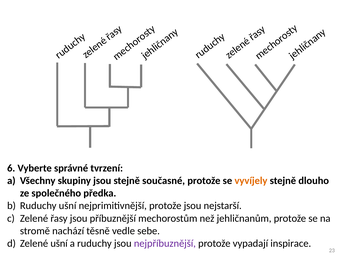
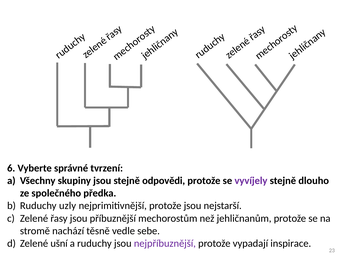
současné: současné -> odpovědi (164, 180)
vyvíjely colour: orange -> purple (251, 180)
Ruduchy ušní: ušní -> uzly (68, 205)
